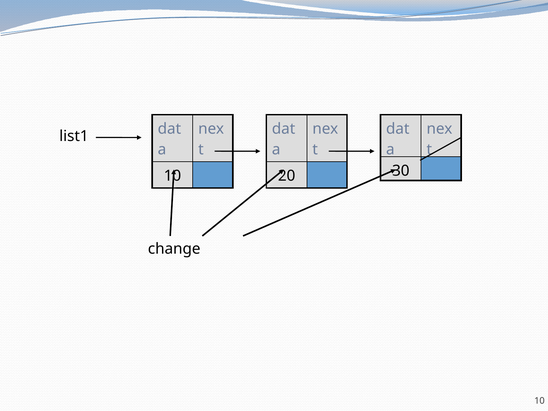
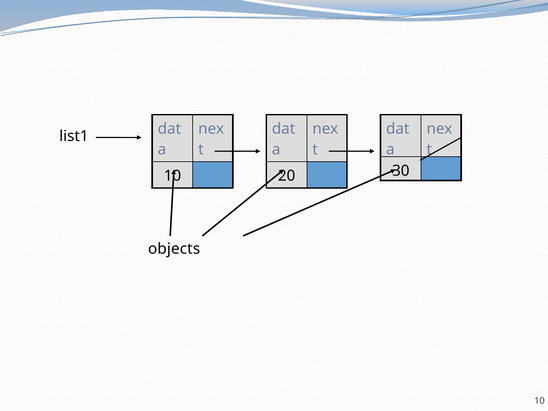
change: change -> objects (174, 249)
